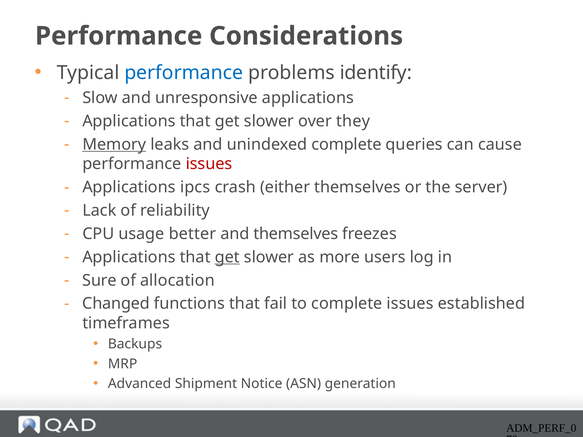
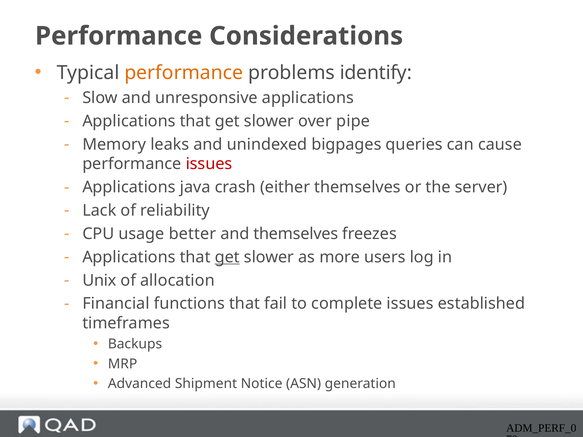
performance colour: blue -> orange (184, 73)
they: they -> pipe (353, 121)
Memory underline: present -> none (114, 144)
unindexed complete: complete -> bigpages (346, 144)
ipcs: ipcs -> java (195, 187)
Sure: Sure -> Unix (99, 281)
Changed: Changed -> Financial (116, 304)
